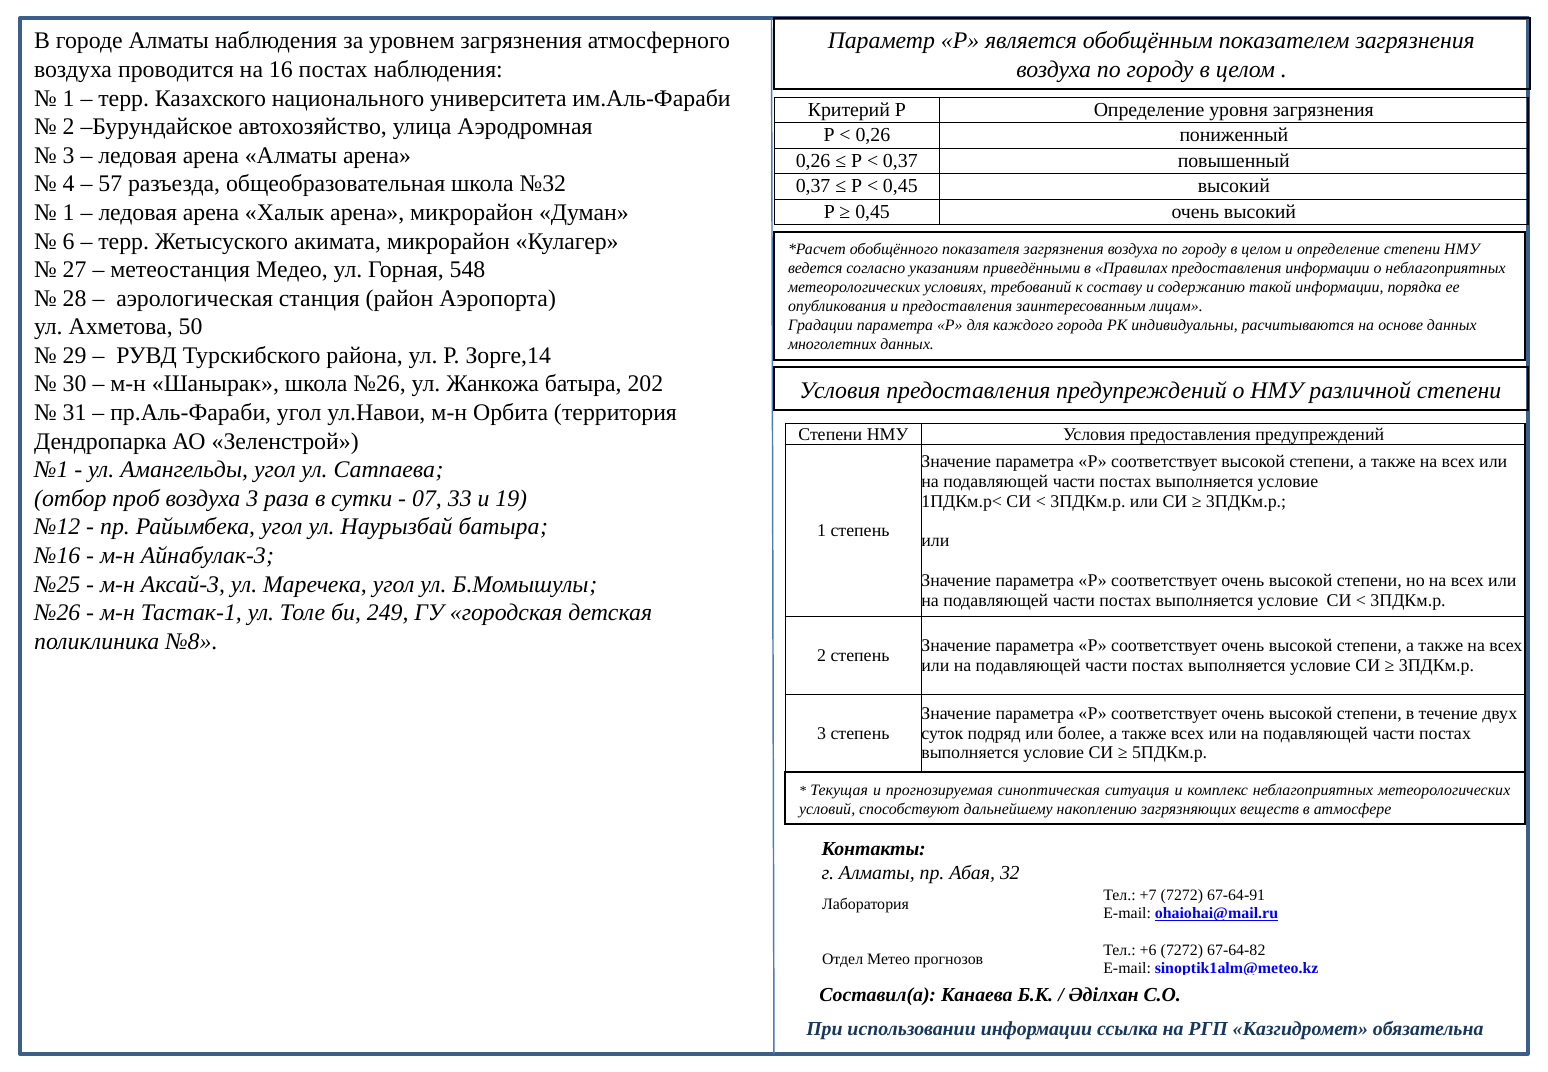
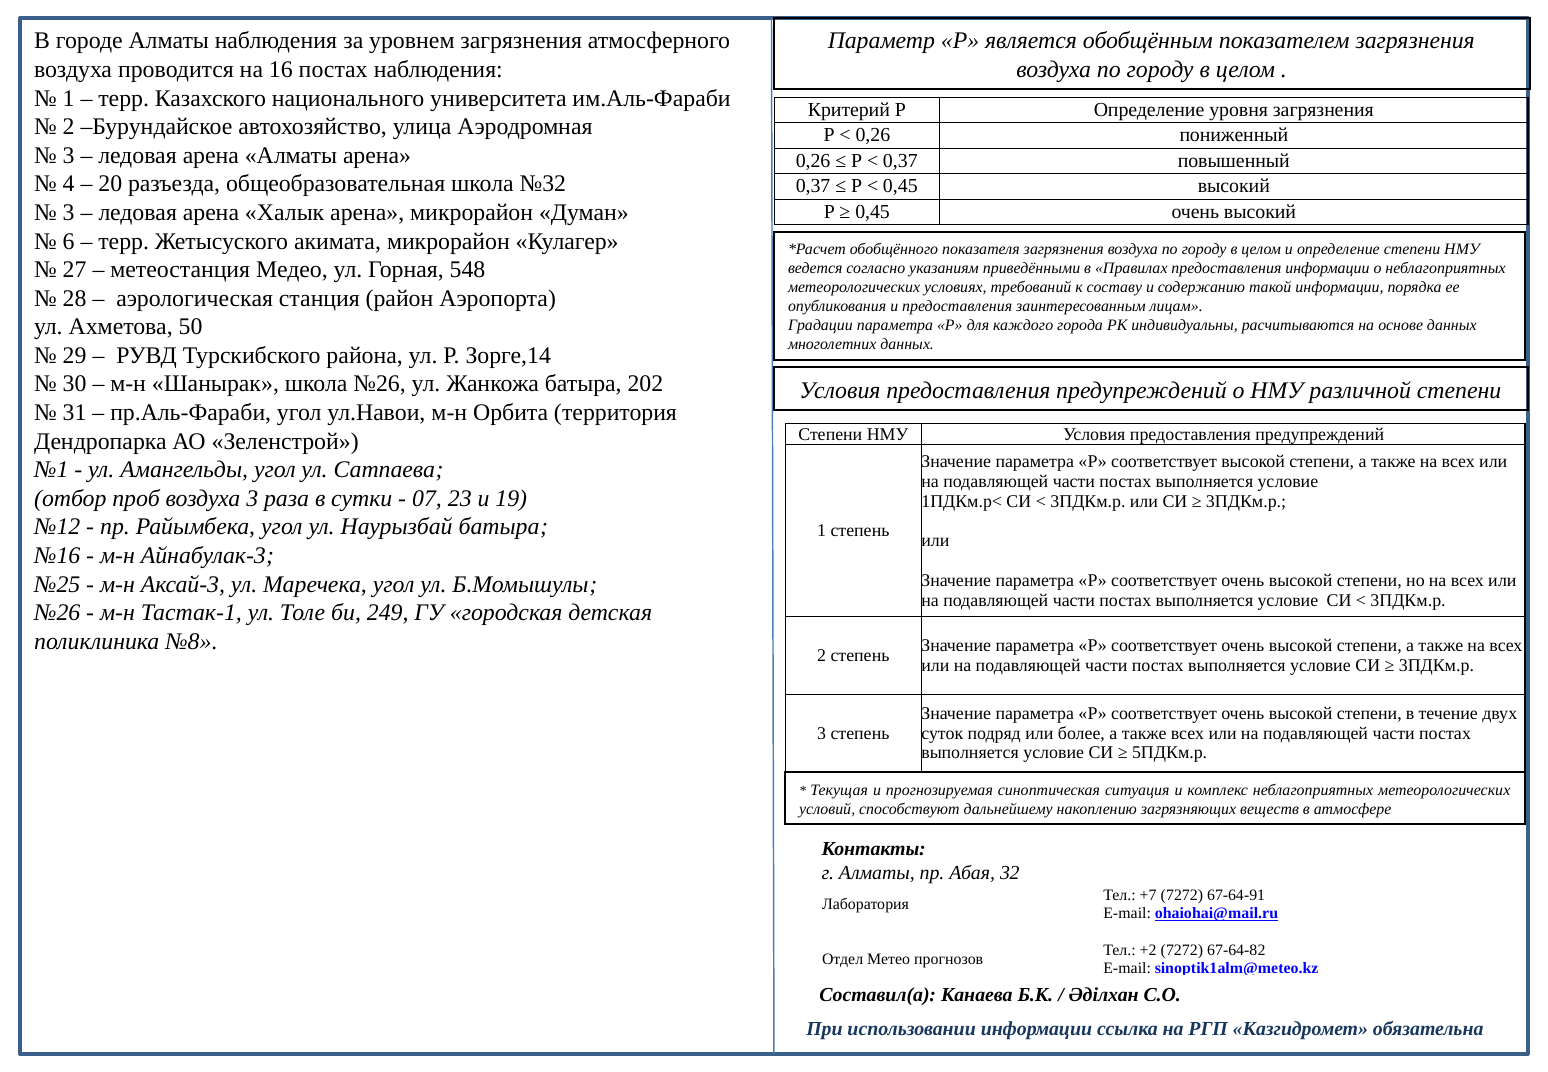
57: 57 -> 20 (110, 184)
1: 1 -> 3 (69, 213)
33: 33 -> 23 (460, 498)
+6: +6 -> +2 (1148, 950)
